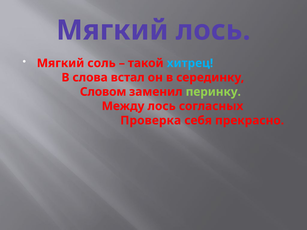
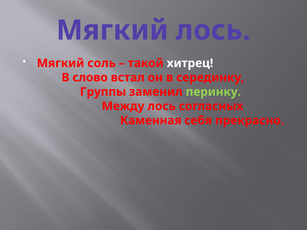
хитрец colour: light blue -> white (190, 63)
слова: слова -> слово (90, 78)
Словом: Словом -> Группы (103, 92)
Проверка: Проверка -> Каменная (151, 121)
